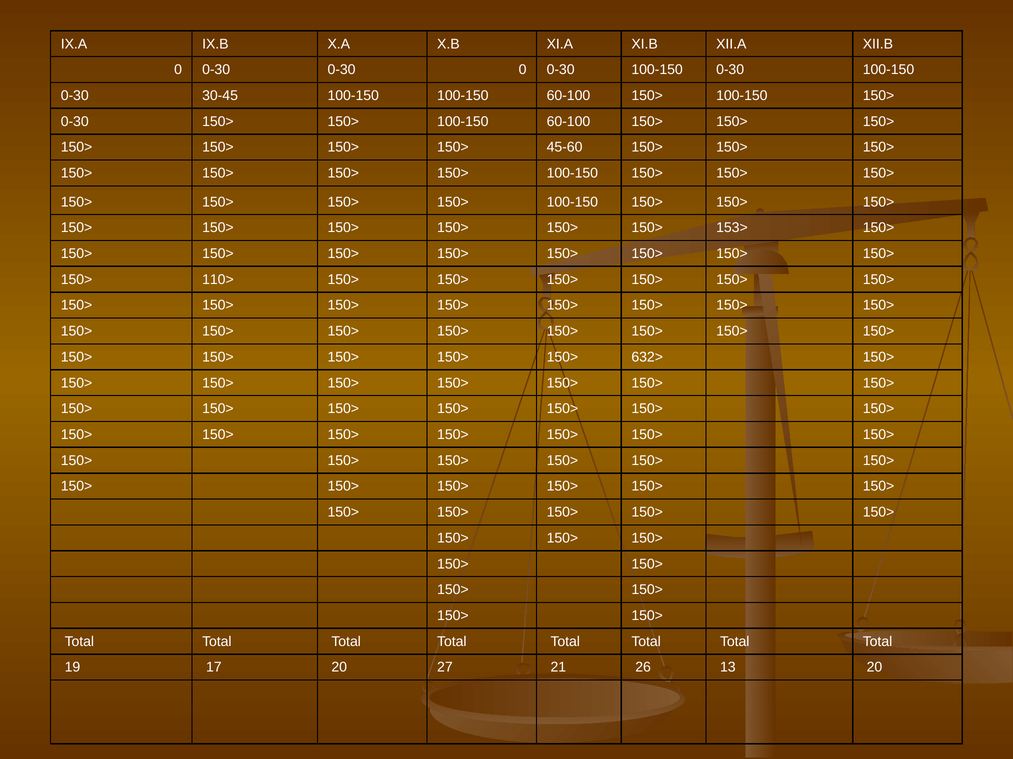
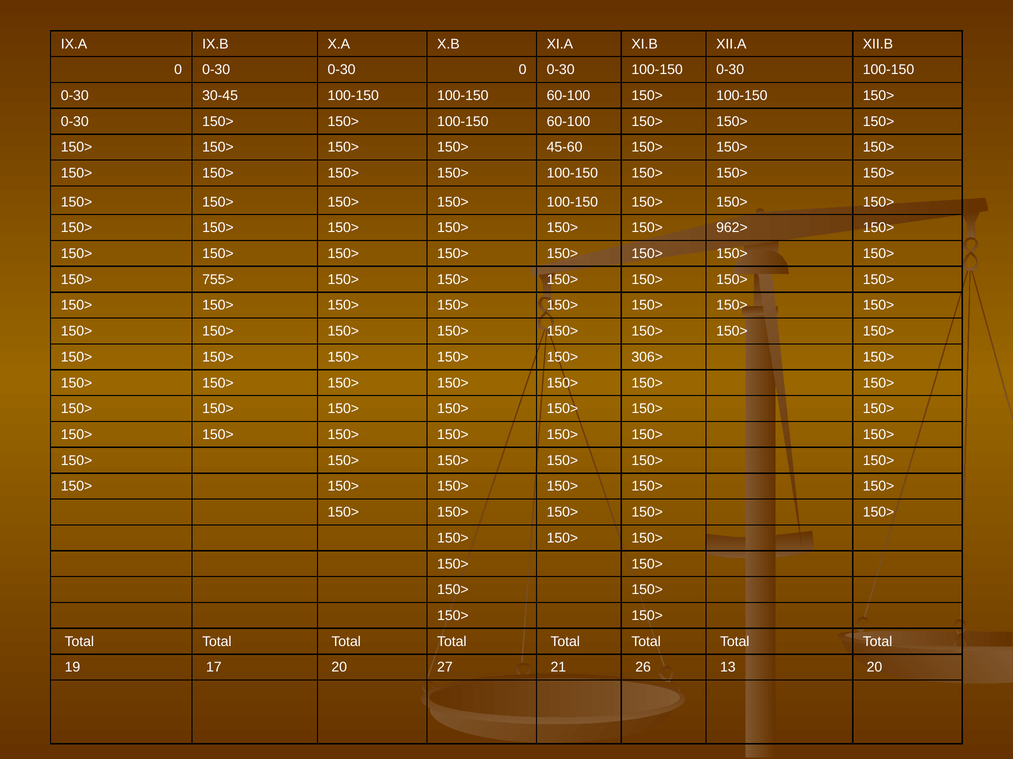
153>: 153> -> 962> (732, 228)
110>: 110> -> 755> (218, 280)
632>: 632> -> 306> (647, 357)
